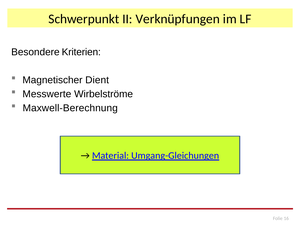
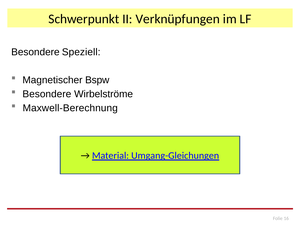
Kriterien: Kriterien -> Speziell (81, 52)
Dient: Dient -> Bspw (97, 80)
Messwerte: Messwerte -> Besondere (47, 94)
